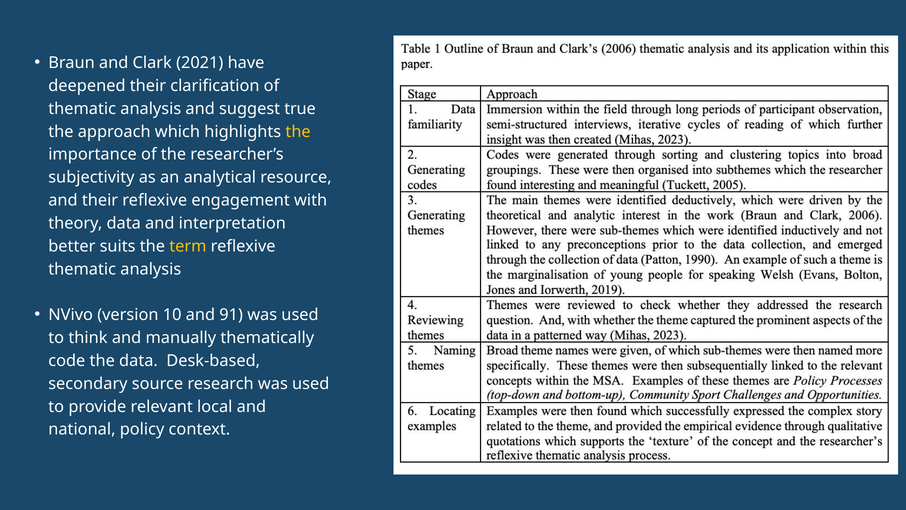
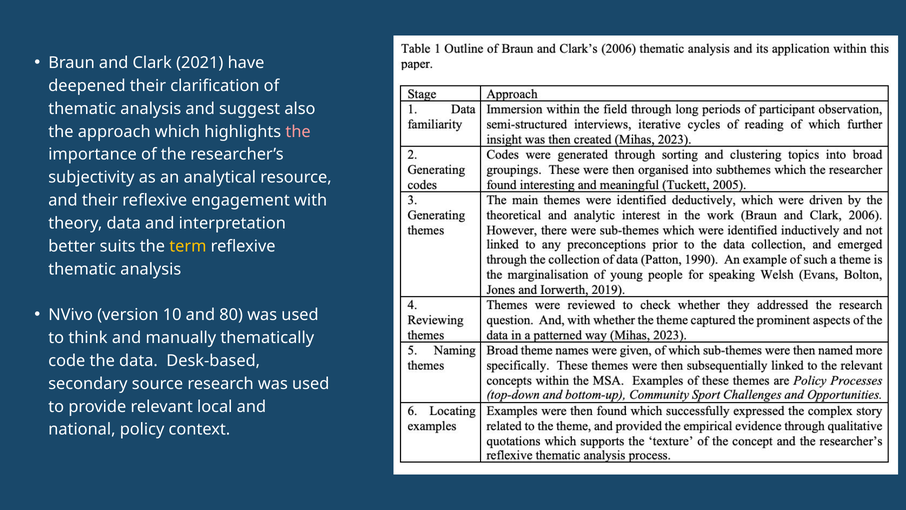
true: true -> also (300, 109)
the colour: yellow -> pink (298, 132)
91: 91 -> 80 (231, 315)
